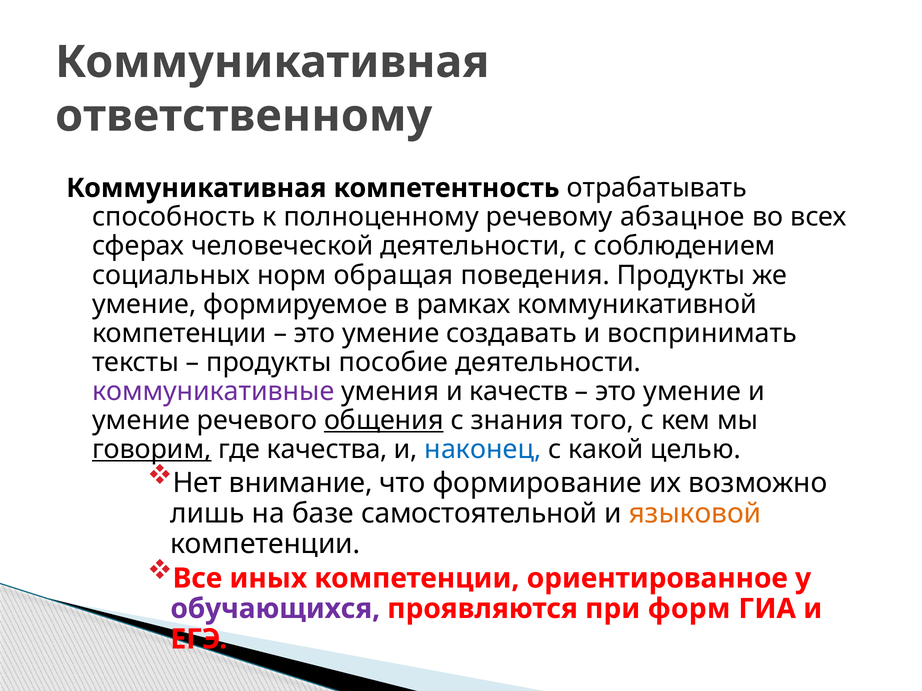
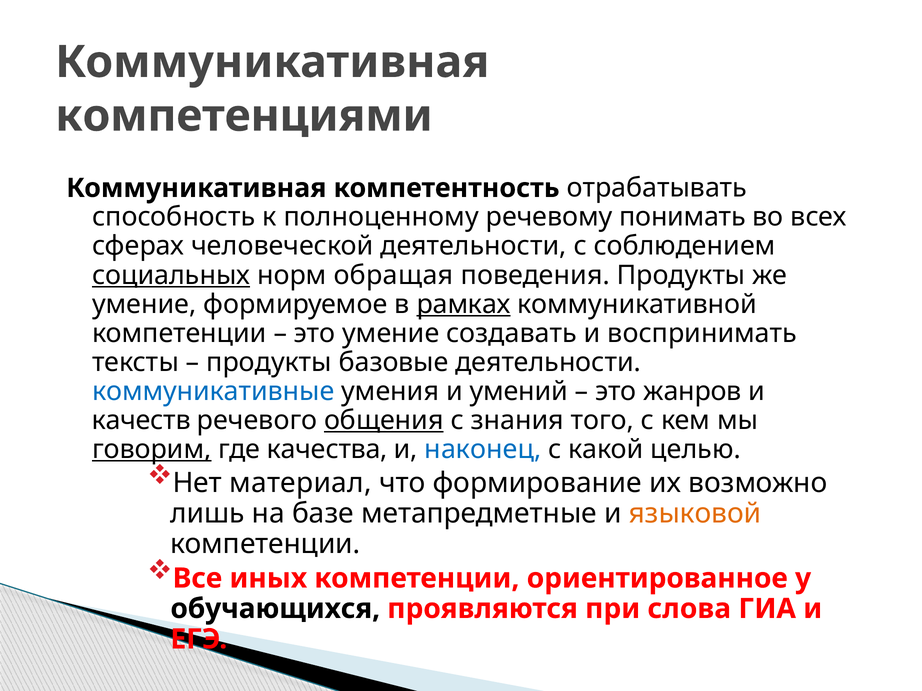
ответственному: ответственному -> компетенциями (244, 116)
абзацное: абзацное -> понимать (683, 217)
социальных underline: none -> present (171, 275)
рамках underline: none -> present (464, 304)
пособие: пособие -> базовые (394, 362)
коммуникативные colour: purple -> blue (213, 392)
качеств: качеств -> умений (519, 392)
умение: умение -> жанров (692, 392)
умение: умение -> качеств (141, 421)
внимание: внимание -> материал (300, 483)
самостоятельной: самостоятельной -> метапредметные (479, 514)
обучающихся colour: purple -> black (275, 609)
форм: форм -> слова (689, 609)
